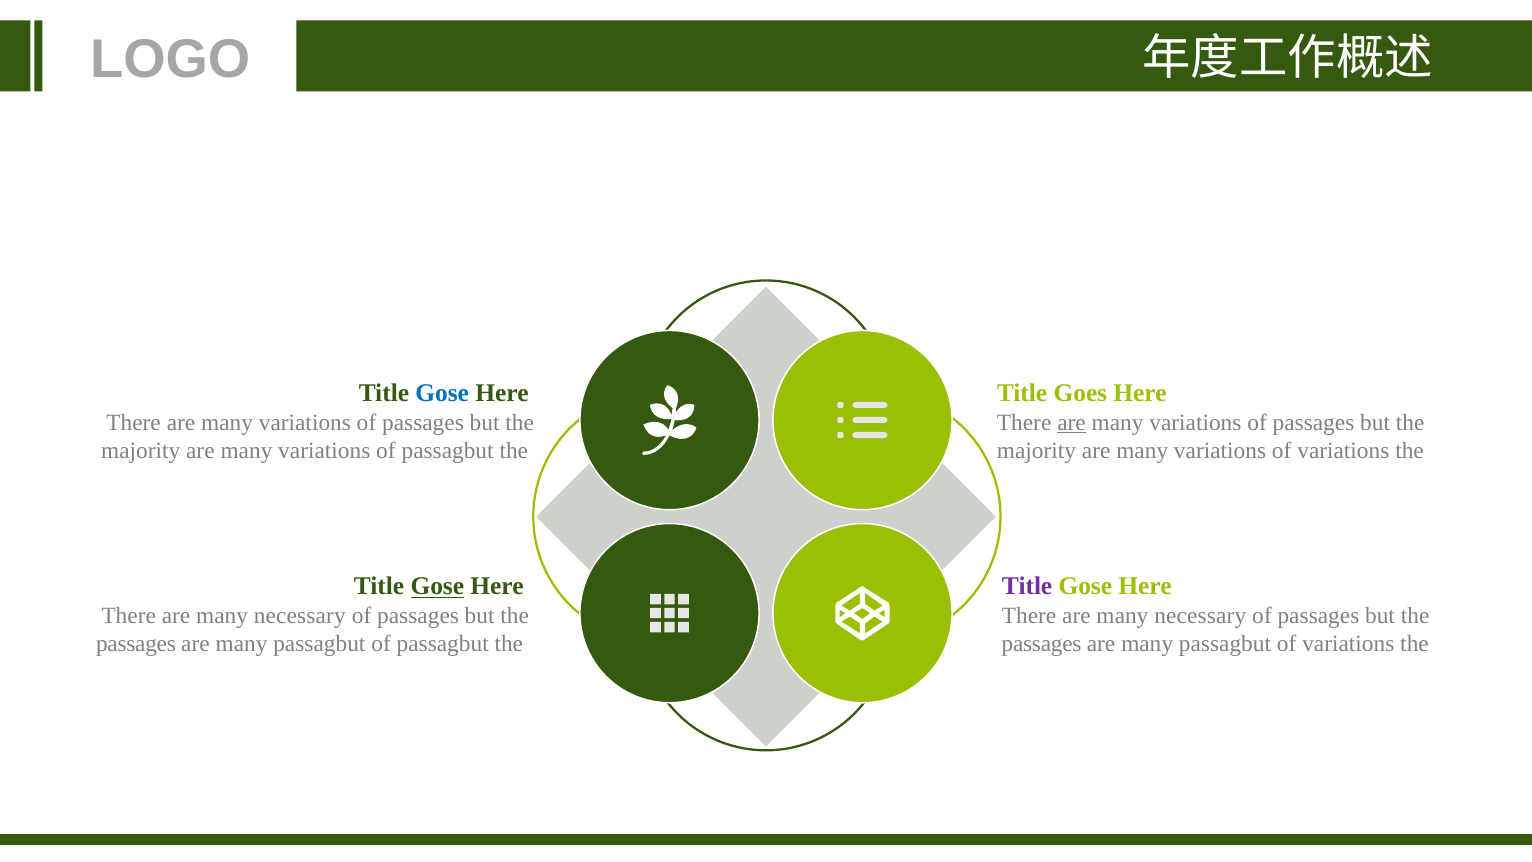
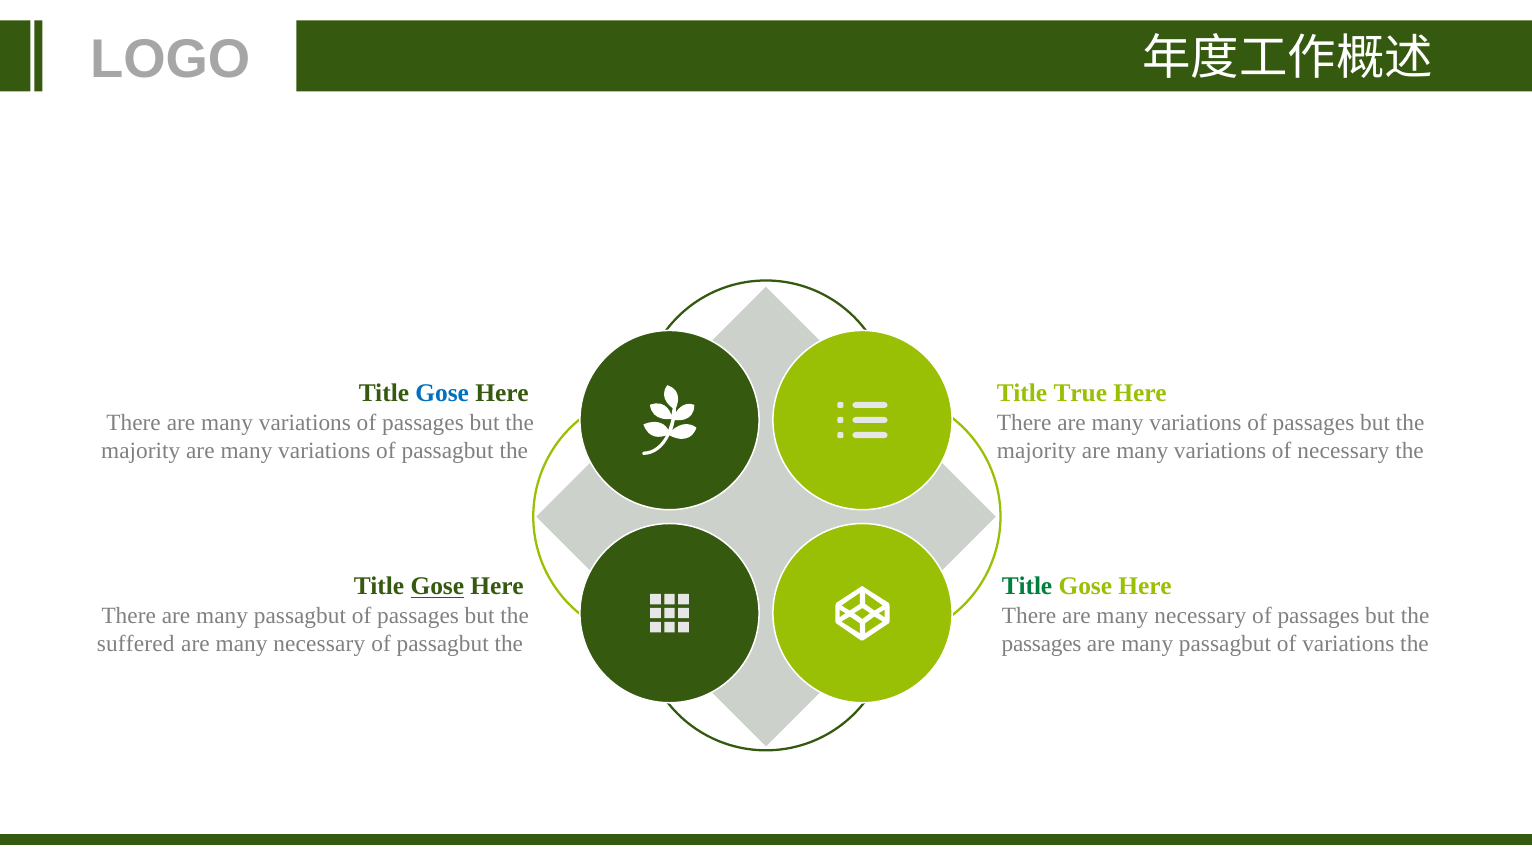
Goes: Goes -> True (1080, 393)
are underline: present -> none (1072, 422)
variations of variations: variations -> necessary (1343, 450)
Title colour: purple -> green (1027, 586)
necessary: necessary -> passagbut (300, 615)
passages: passages -> suffered (136, 643)
passagbut: passagbut -> necessary (319, 643)
